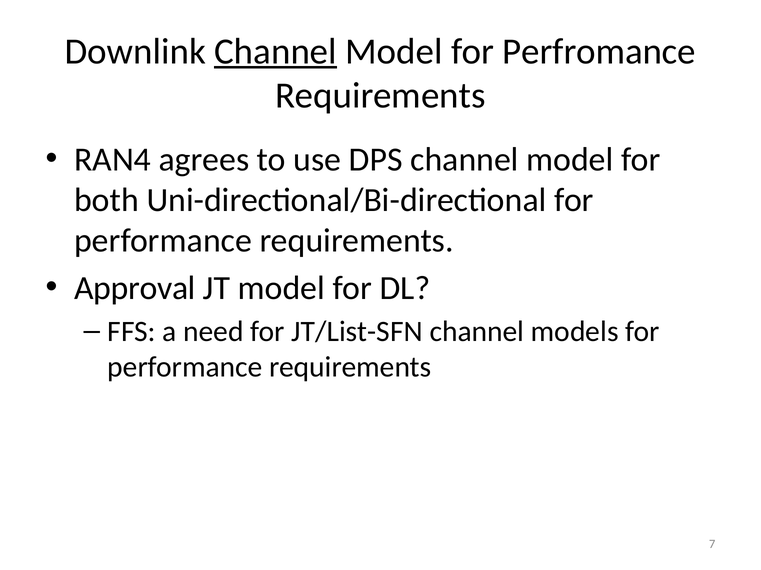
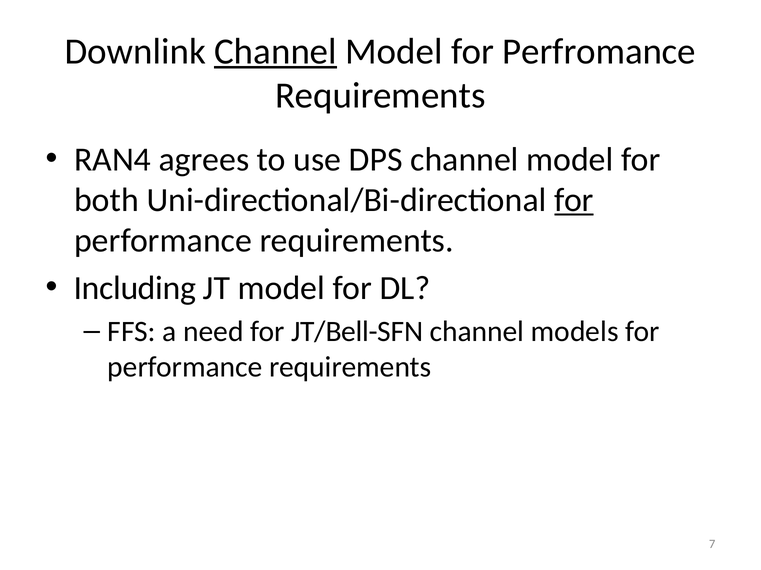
for underline: none -> present (574, 200)
Approval: Approval -> Including (135, 288)
JT/List-SFN: JT/List-SFN -> JT/Bell-SFN (357, 332)
